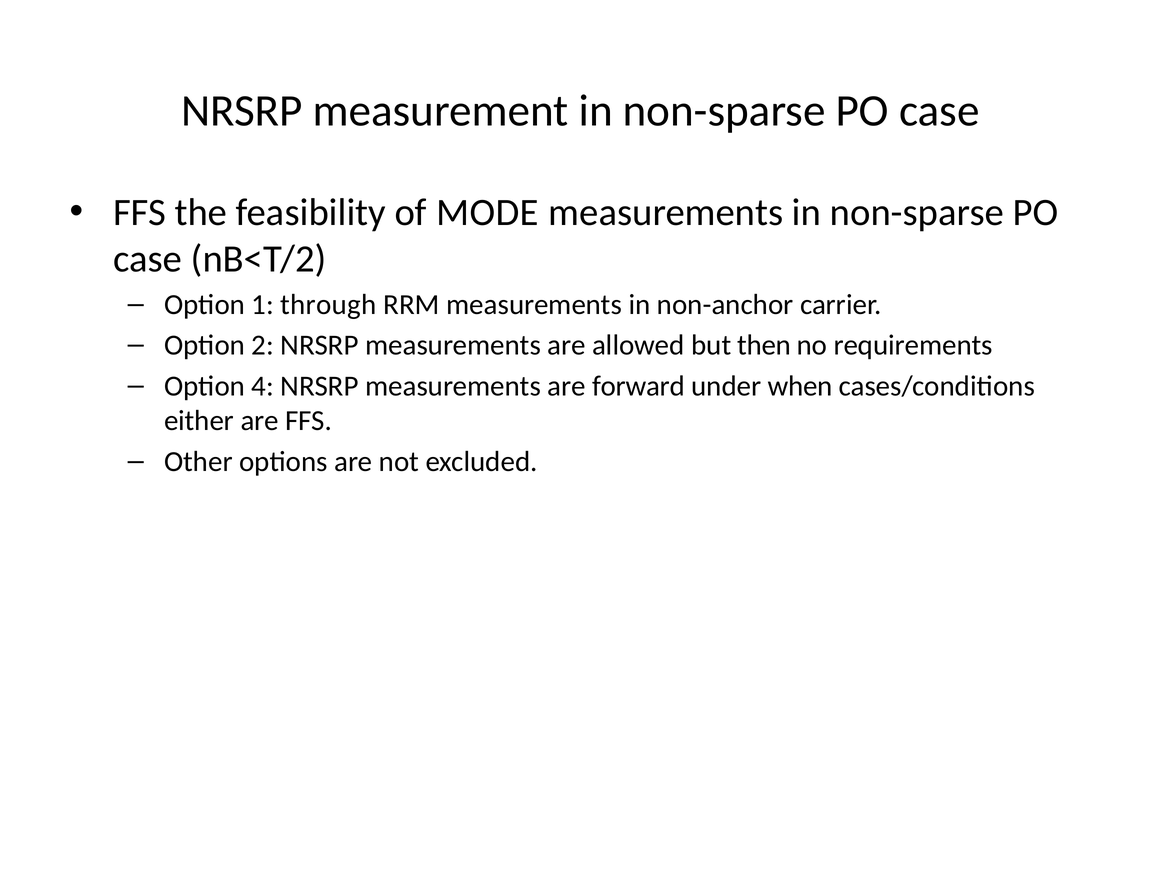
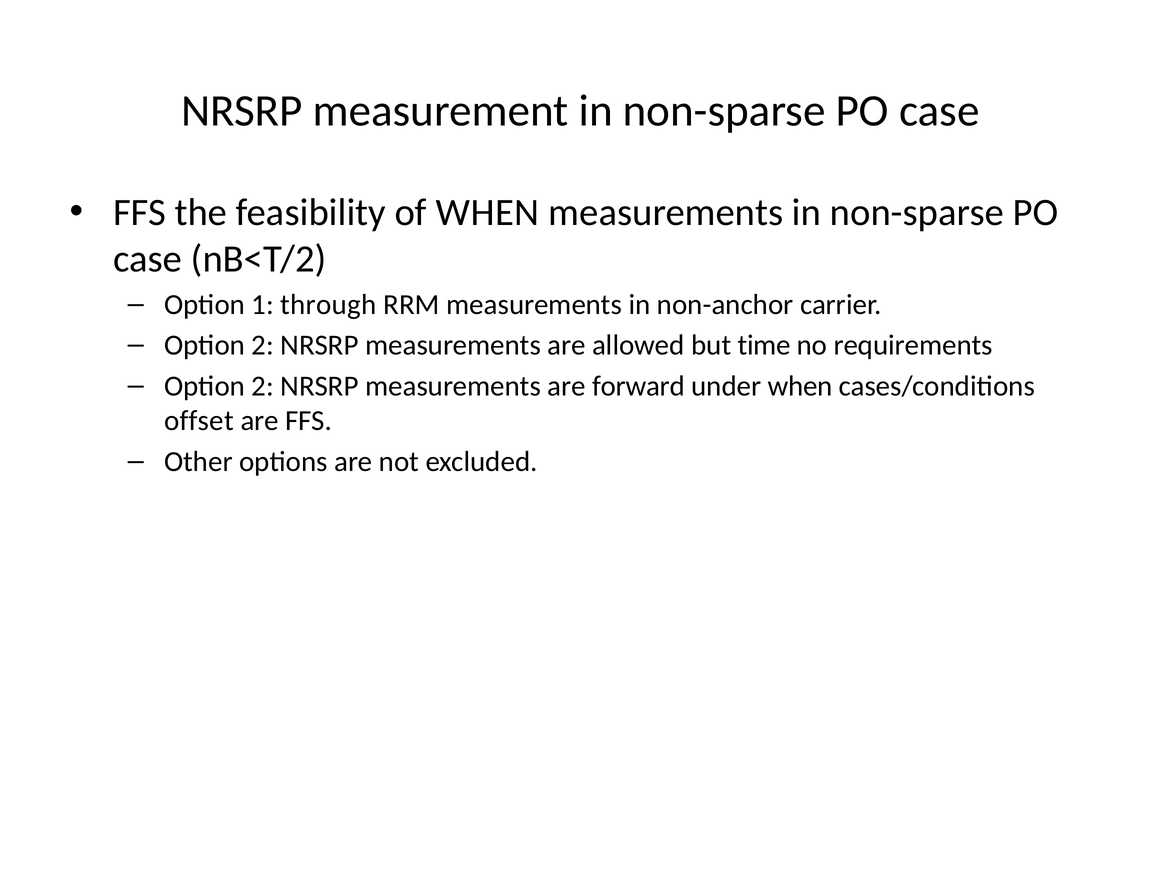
of MODE: MODE -> WHEN (487, 212)
then: then -> time (764, 345)
4: 4 -> 2 (263, 386)
either: either -> offset (199, 421)
